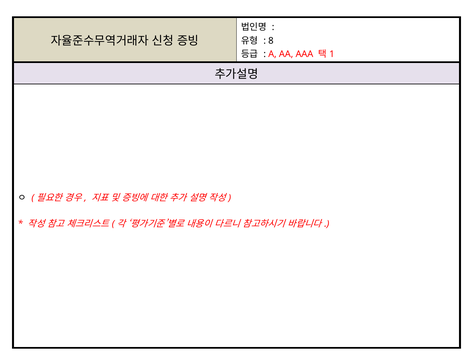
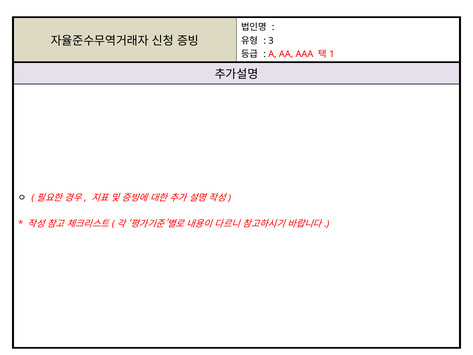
8: 8 -> 3 (271, 41)
